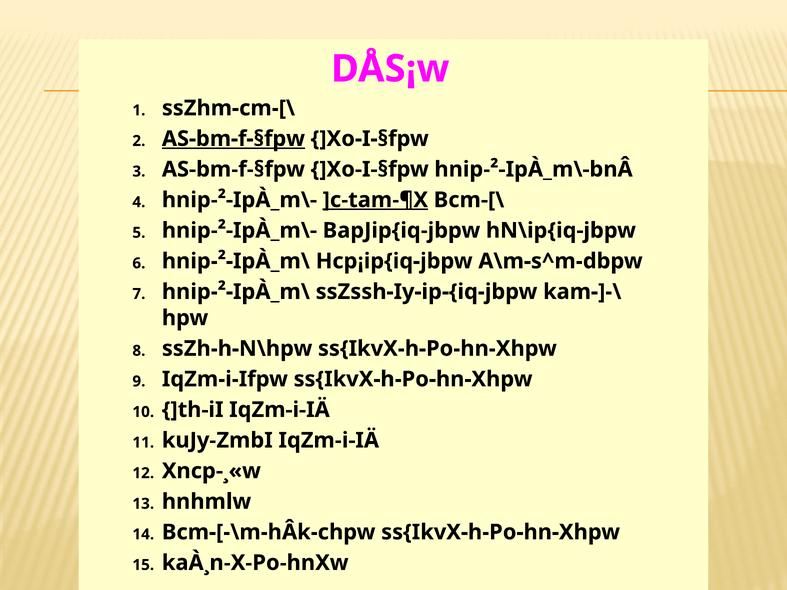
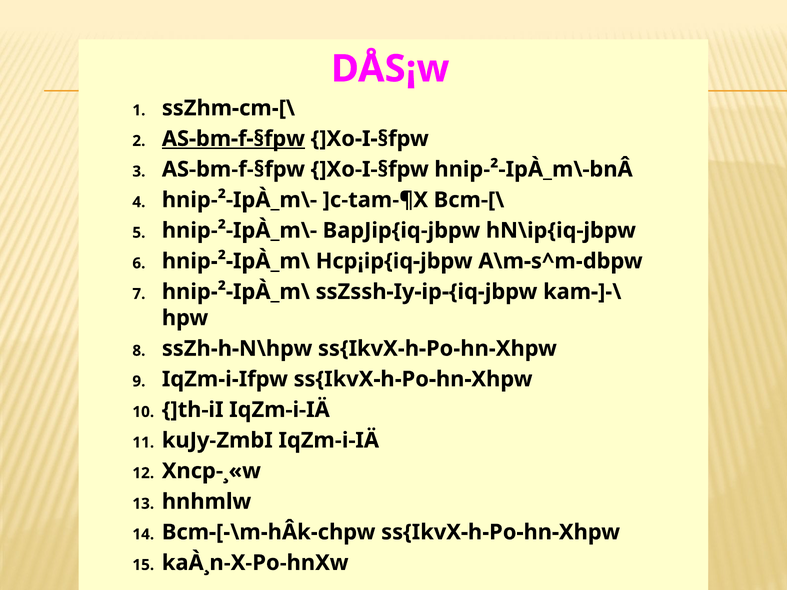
]c-tam-¶X underline: present -> none (375, 200)
